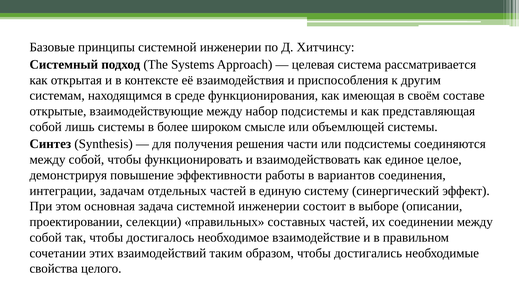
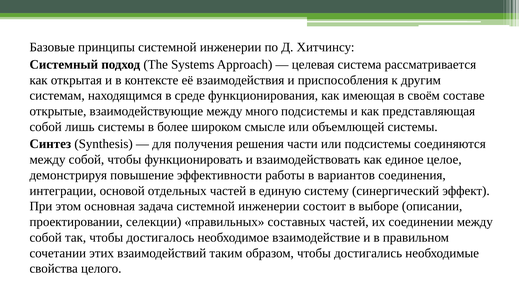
набор: набор -> много (262, 111)
задачам: задачам -> основой (122, 191)
